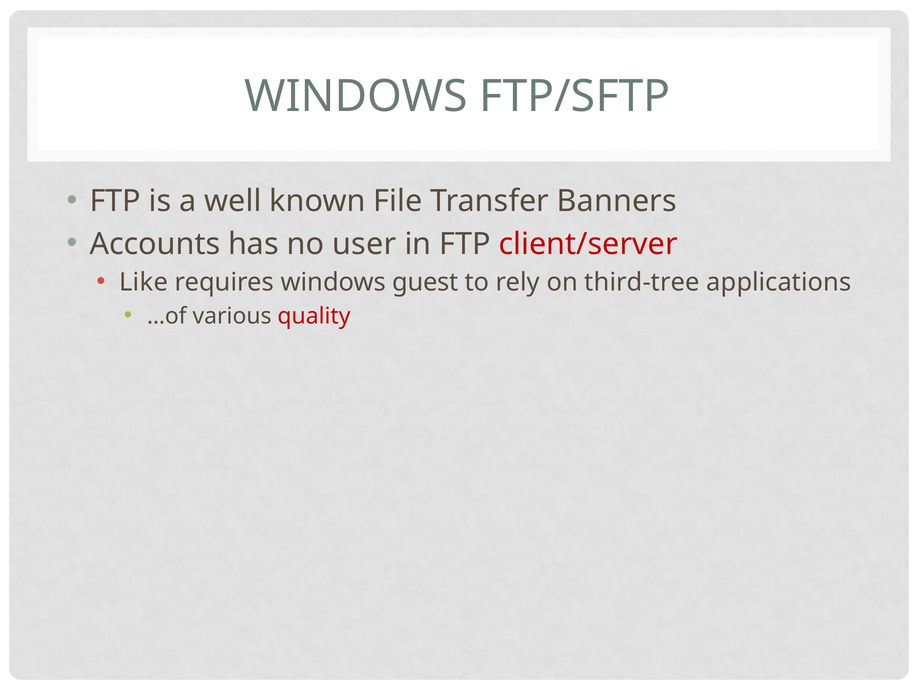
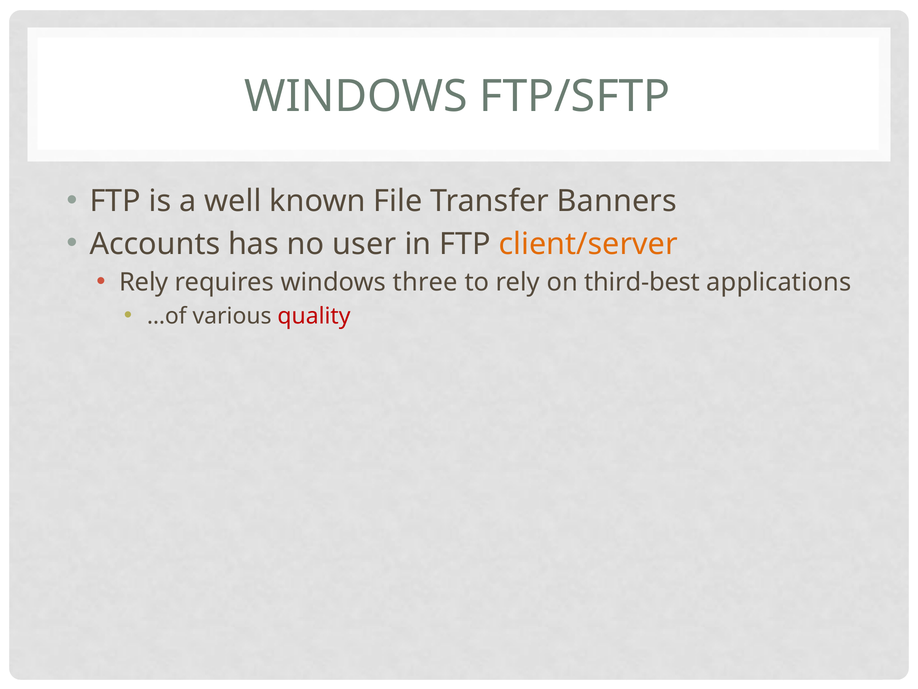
client/server colour: red -> orange (588, 244)
Like: Like -> Rely (144, 282)
guest: guest -> three (425, 282)
third-tree: third-tree -> third-best (642, 282)
